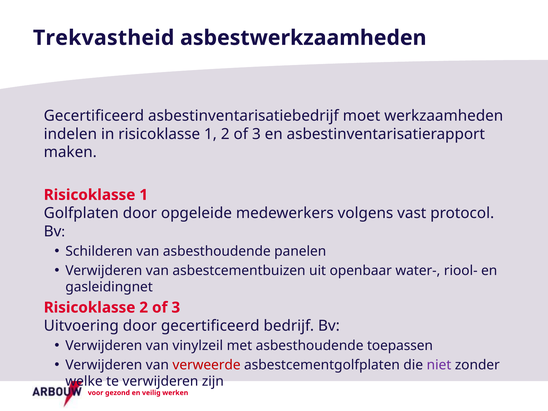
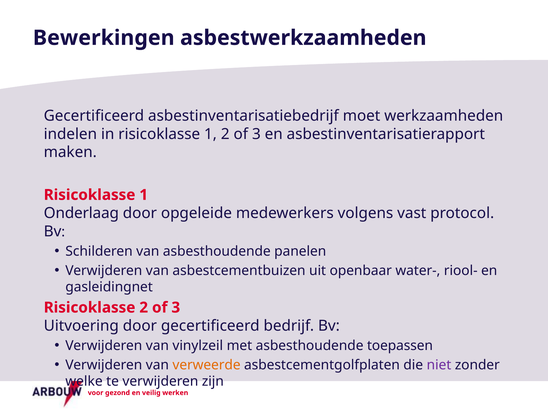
Trekvastheid: Trekvastheid -> Bewerkingen (104, 38)
Golfplaten: Golfplaten -> Onderlaag (81, 213)
verweerde colour: red -> orange (207, 365)
